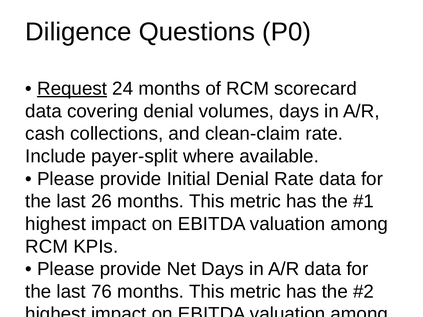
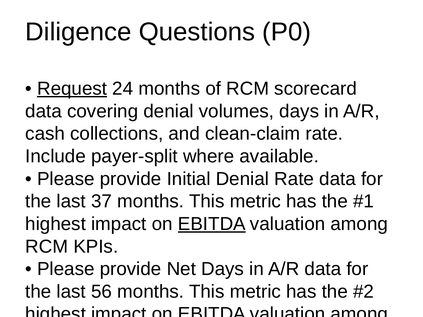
26: 26 -> 37 (102, 202)
EBITDA underline: none -> present (212, 224)
76: 76 -> 56 (102, 292)
